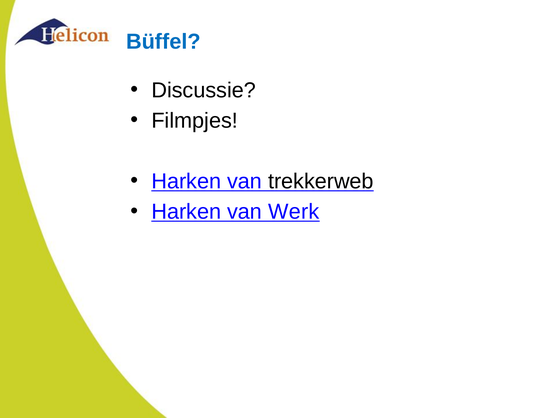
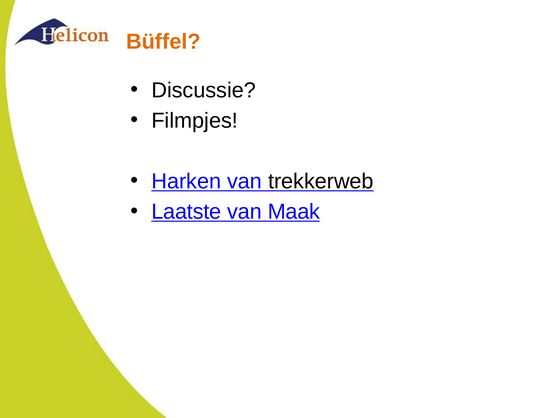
Büffel colour: blue -> orange (163, 41)
Harken: Harken -> Laatste (186, 212)
Werk: Werk -> Maak (294, 212)
